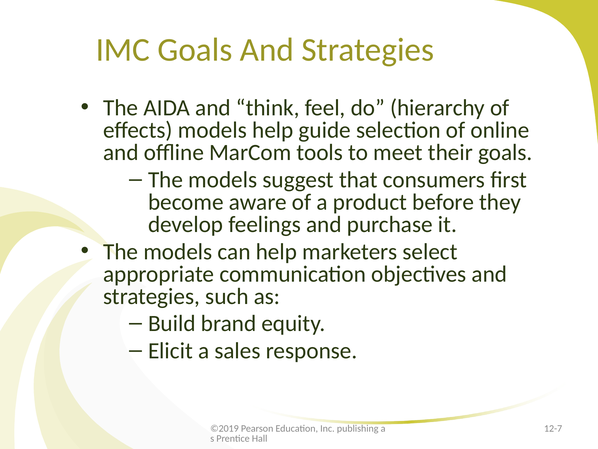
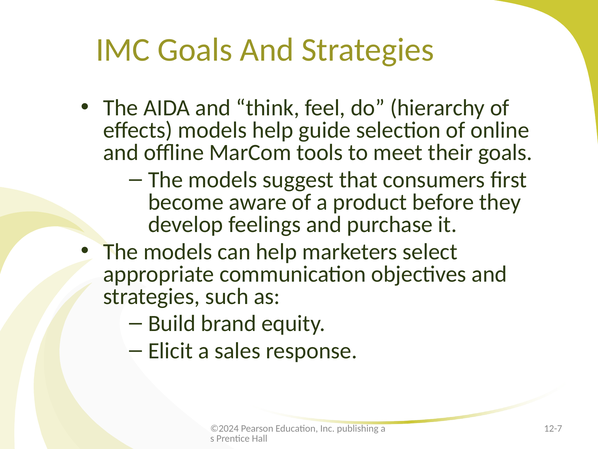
©2019: ©2019 -> ©2024 (225, 428)
